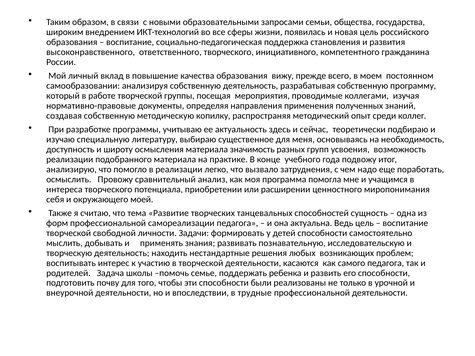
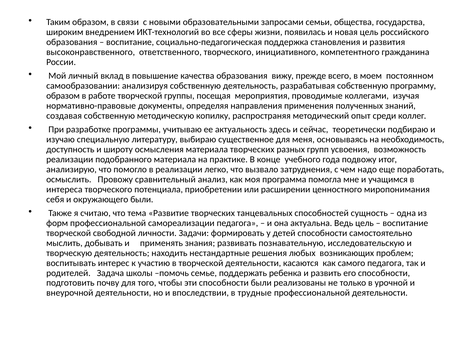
который: который -> образом (63, 96)
материала значимость: значимость -> творческих (252, 150)
окружающего моей: моей -> были (142, 199)
